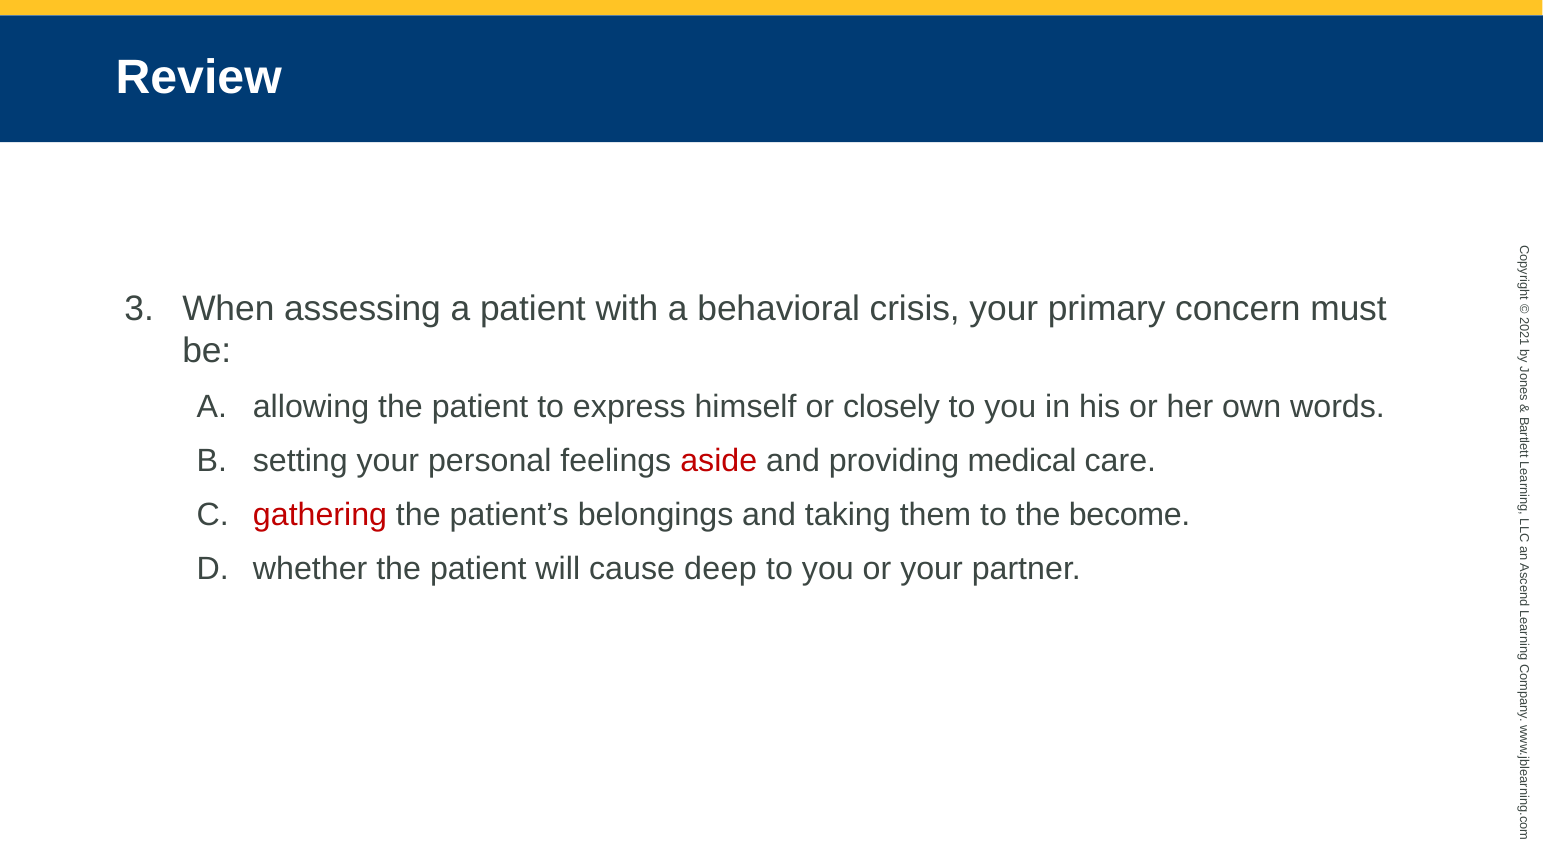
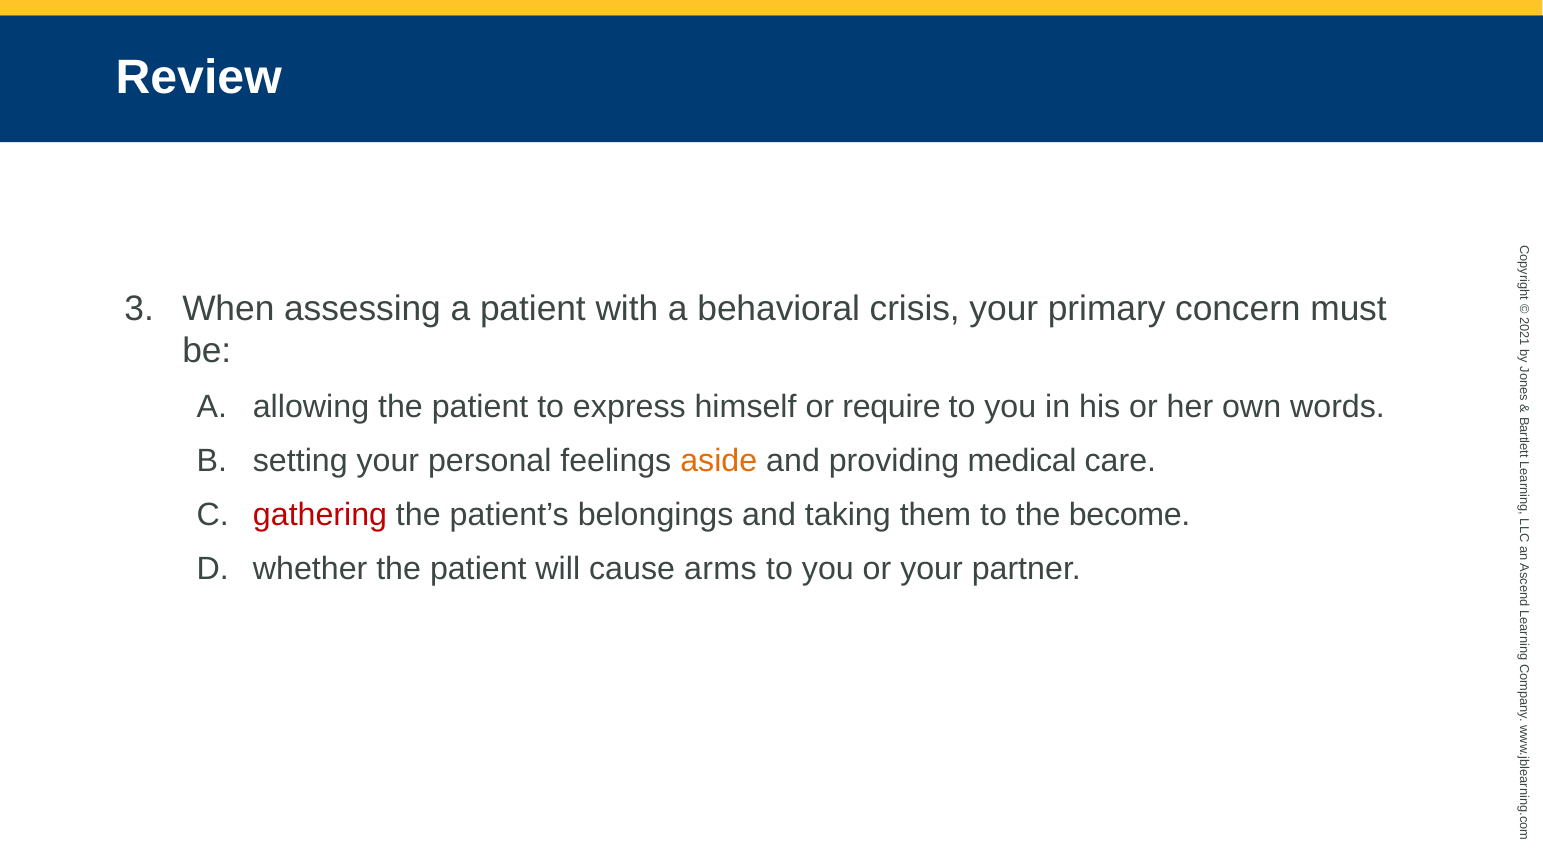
closely: closely -> require (892, 406)
aside colour: red -> orange (719, 461)
deep: deep -> arms (720, 569)
